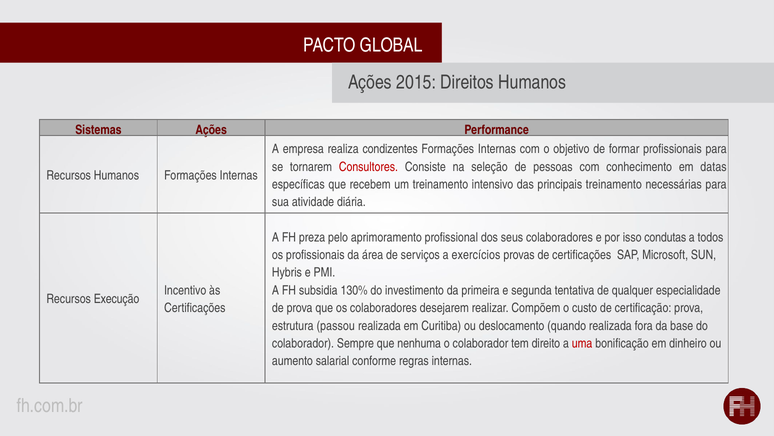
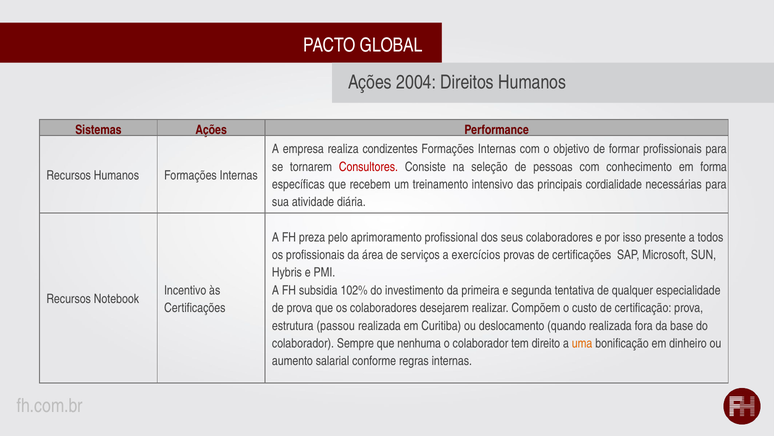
2015: 2015 -> 2004 (416, 82)
datas: datas -> forma (714, 167)
principais treinamento: treinamento -> cordialidade (614, 184)
condutas: condutas -> presente (665, 237)
130%: 130% -> 102% (354, 290)
Execução: Execução -> Notebook (116, 299)
uma colour: red -> orange (582, 343)
